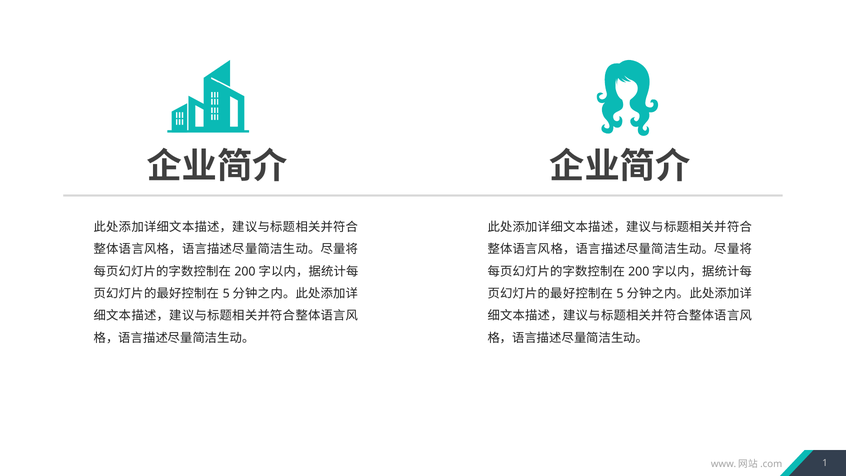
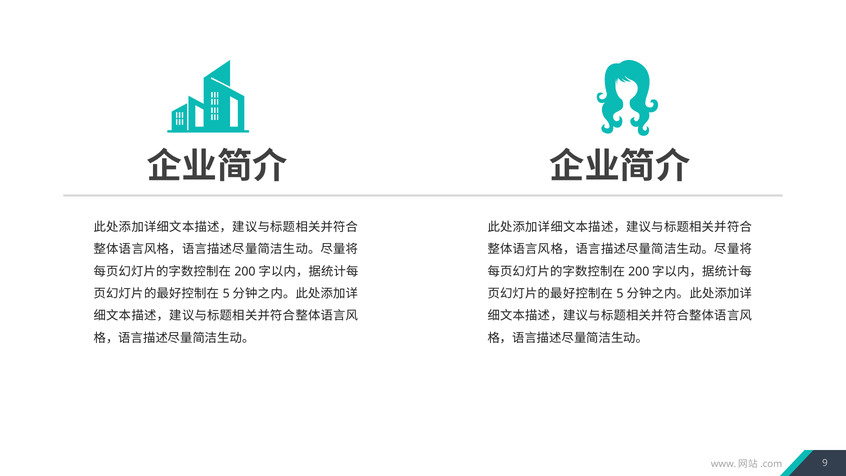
1: 1 -> 9 (825, 463)
